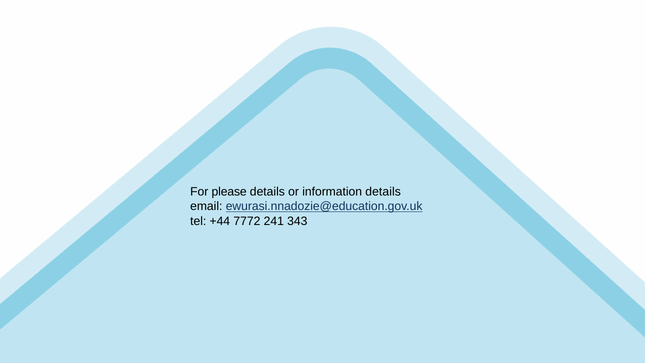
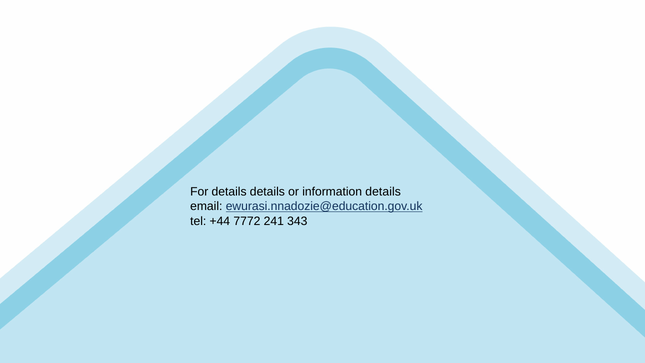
For please: please -> details (229, 192)
